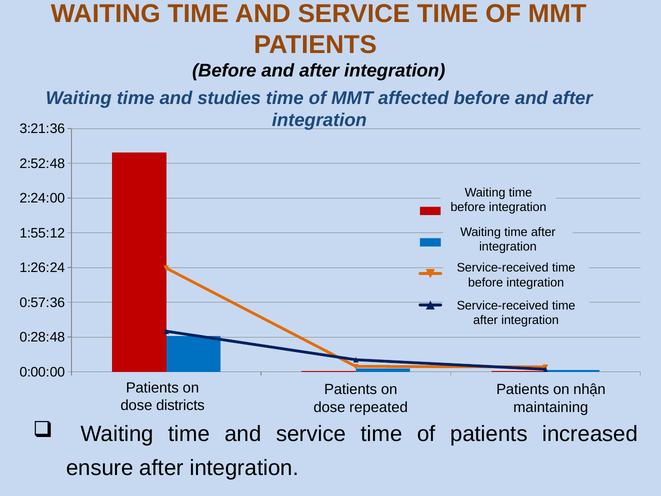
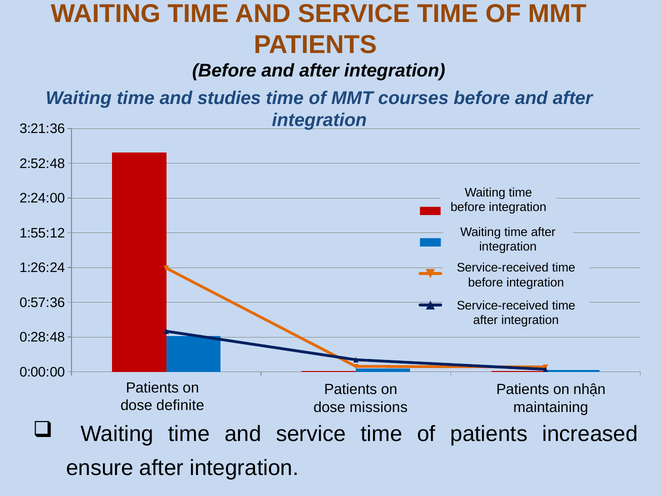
affected: affected -> courses (413, 98)
districts: districts -> definite (180, 405)
repeated: repeated -> missions (379, 407)
